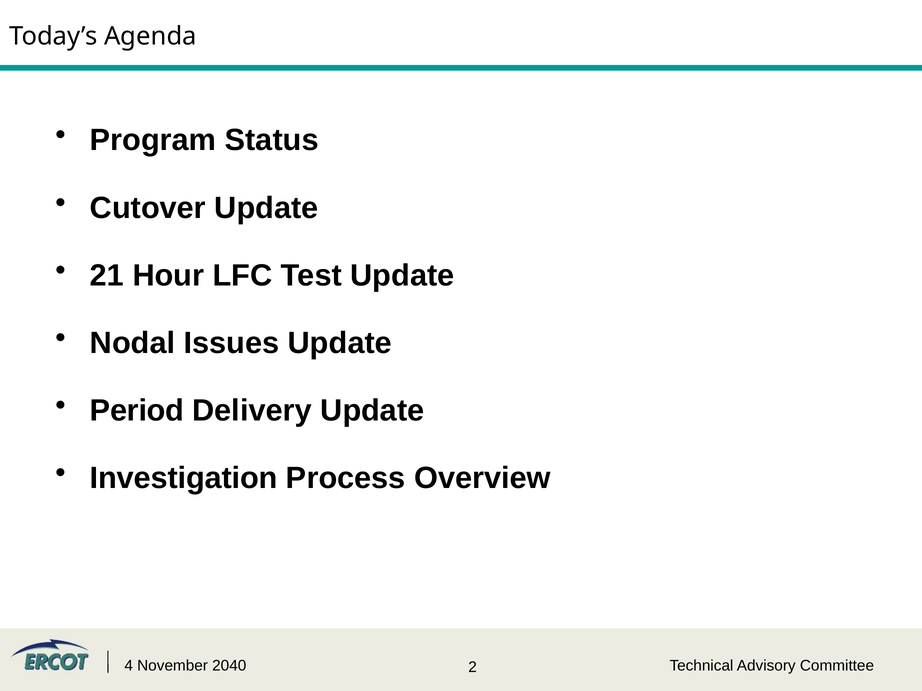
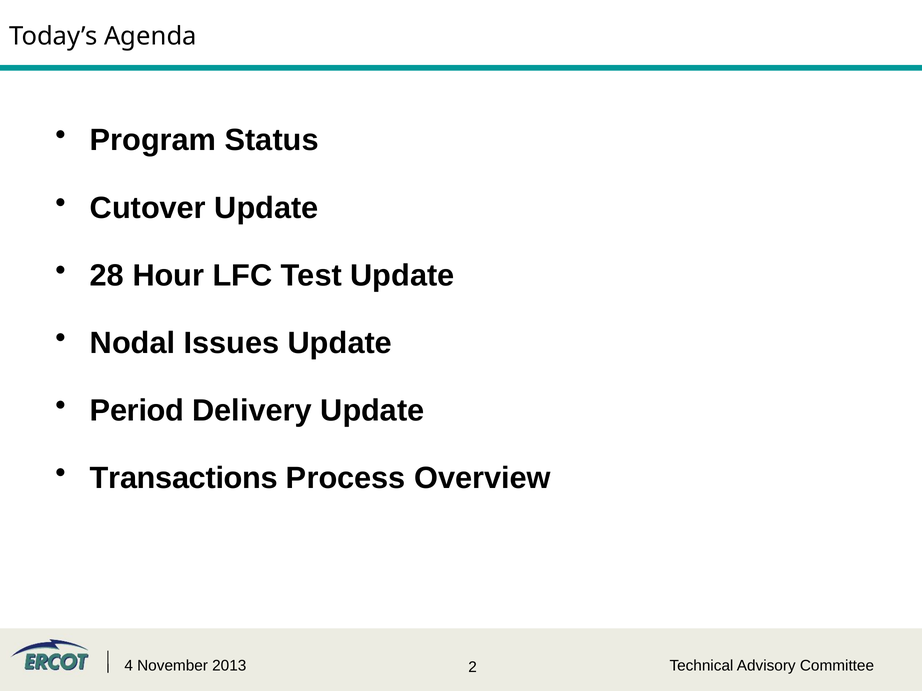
21: 21 -> 28 (107, 276)
Investigation: Investigation -> Transactions (184, 478)
2040: 2040 -> 2013 (229, 666)
